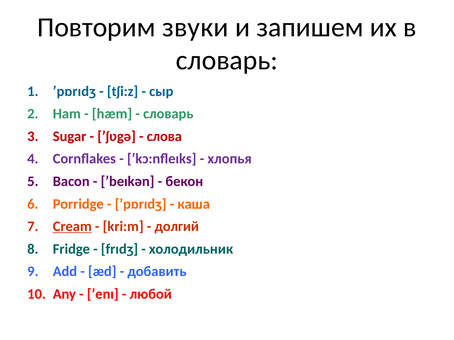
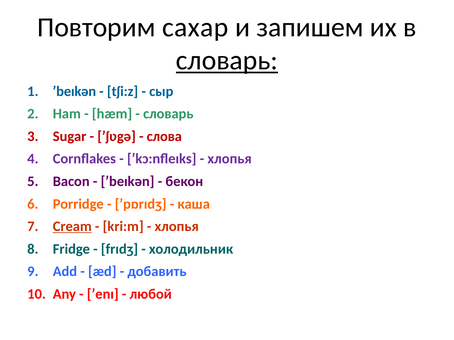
звуки: звуки -> сахар (195, 27)
словарь underline: none -> present (227, 61)
ʹpɒrıdʒ: ʹpɒrıdʒ -> ʹbeıkən (74, 91)
долгий: долгий -> хлопья (177, 227)
